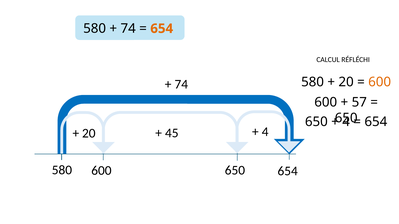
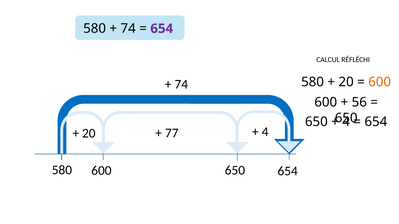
654 colour: orange -> purple (162, 29)
57: 57 -> 56 (359, 102)
45: 45 -> 77 (172, 133)
